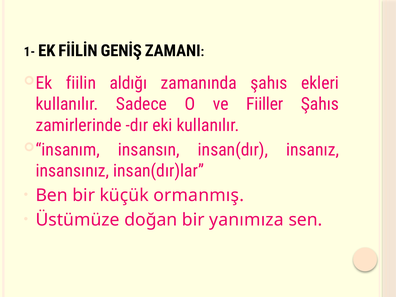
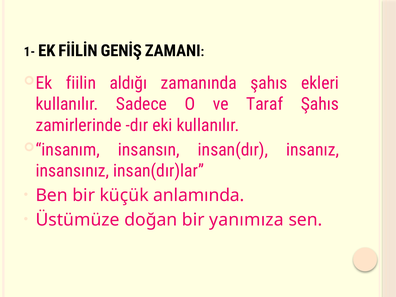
Fiiller: Fiiller -> Taraf (265, 104)
ormanmış: ormanmış -> anlamında (199, 195)
